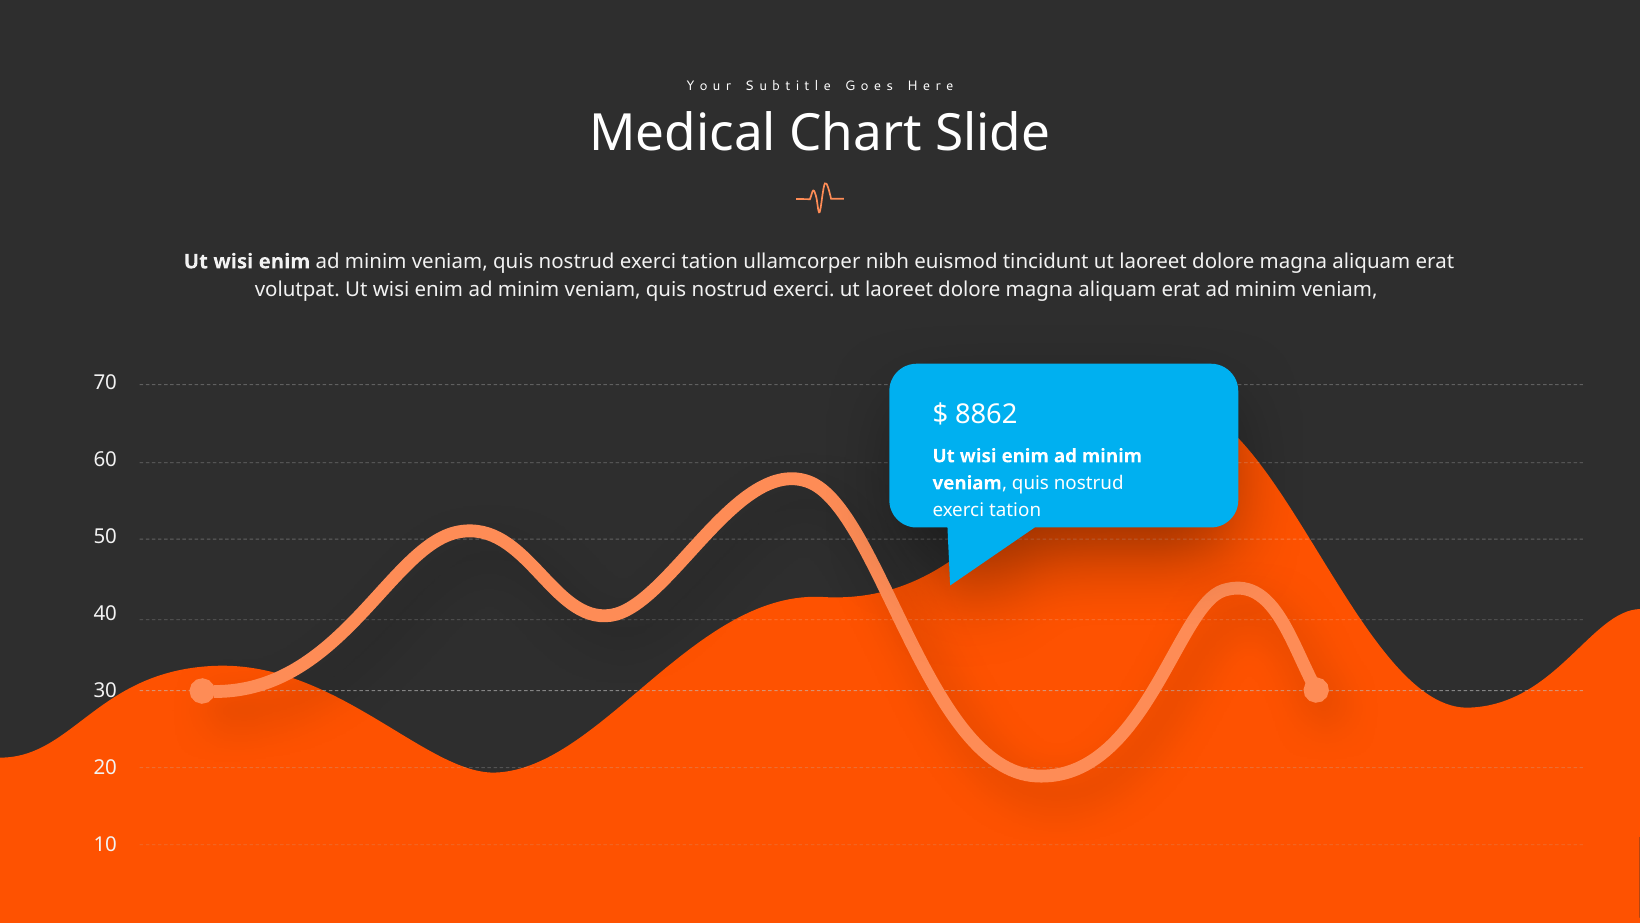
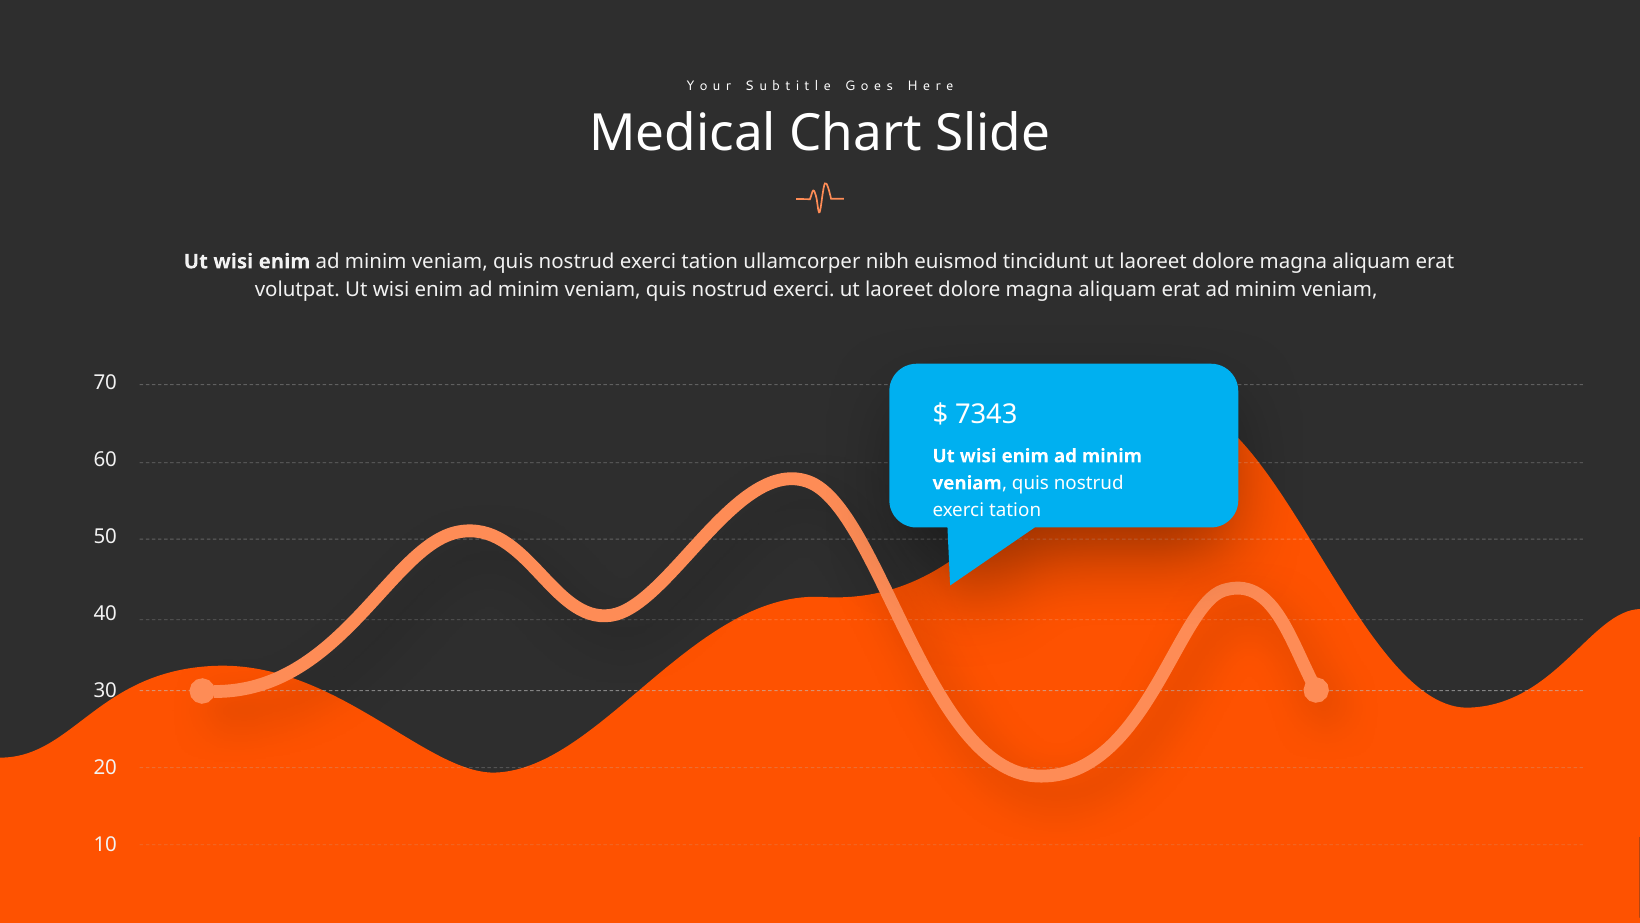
8862: 8862 -> 7343 (986, 414)
